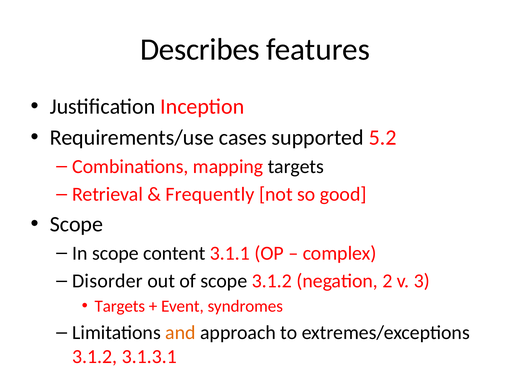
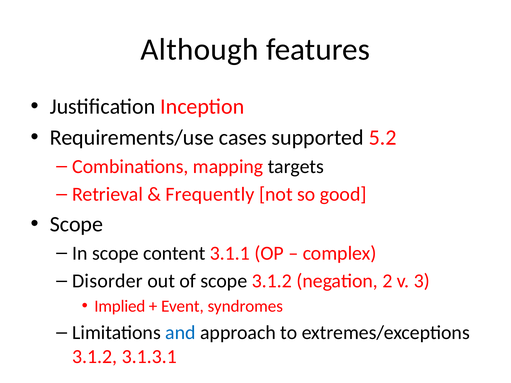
Describes: Describes -> Although (200, 49)
Targets: Targets -> Implied (120, 307)
and colour: orange -> blue (180, 333)
